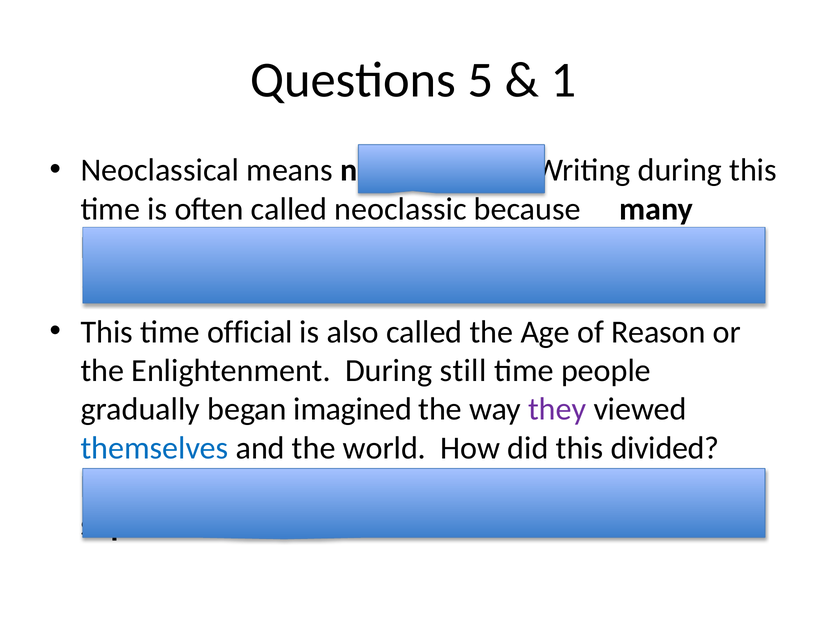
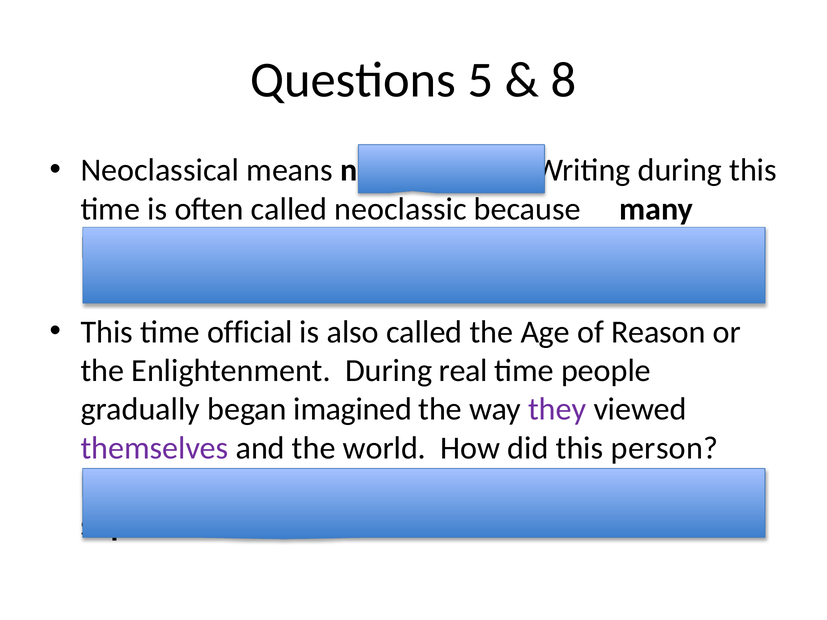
1: 1 -> 8 (563, 80)
still: still -> real (463, 371)
themselves colour: blue -> purple (155, 448)
divided: divided -> person (665, 448)
